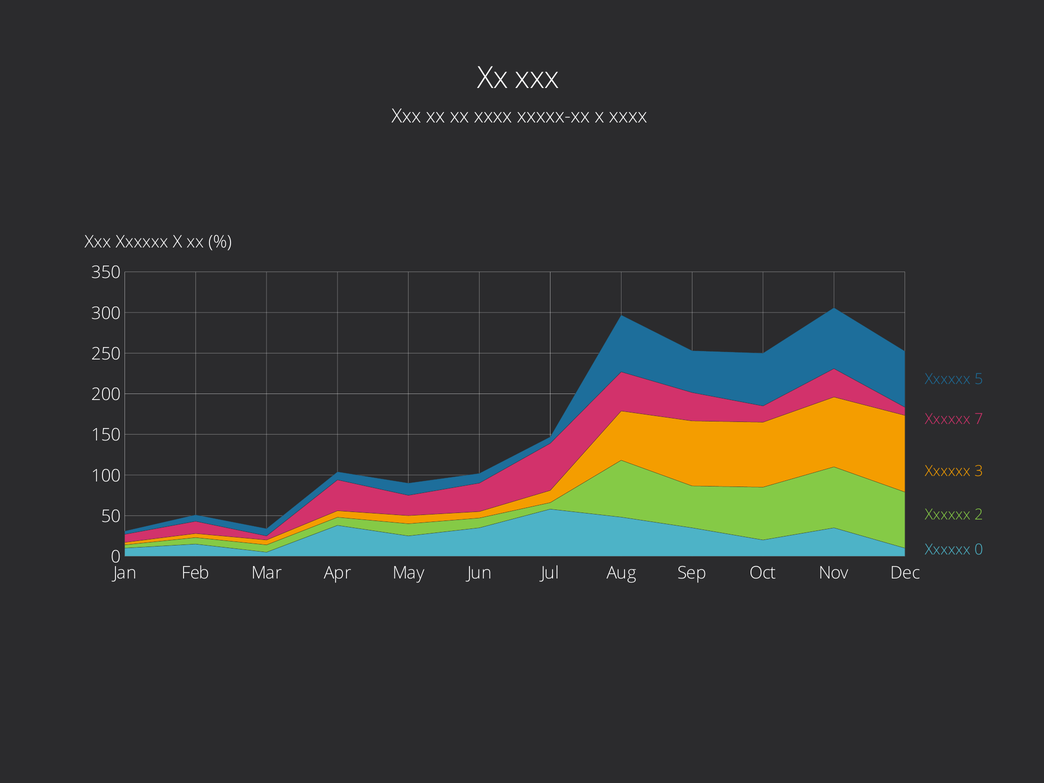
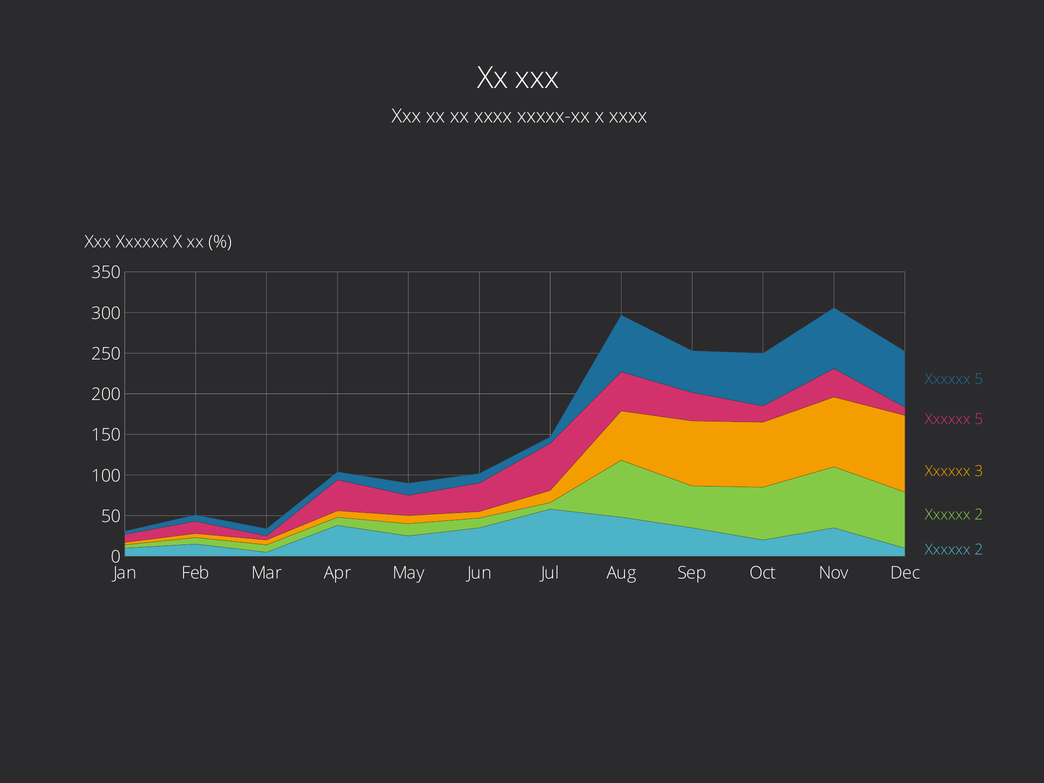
7: 7 -> 5 (979, 419)
0: 0 -> 2 (979, 550)
